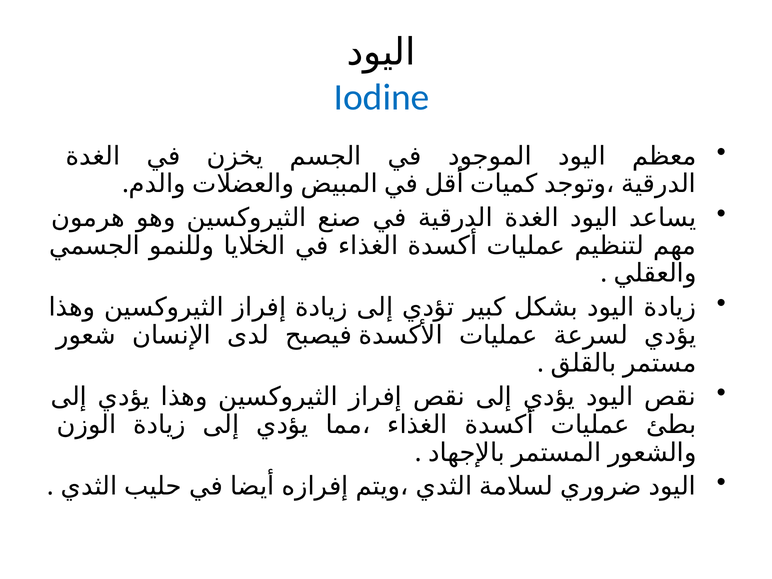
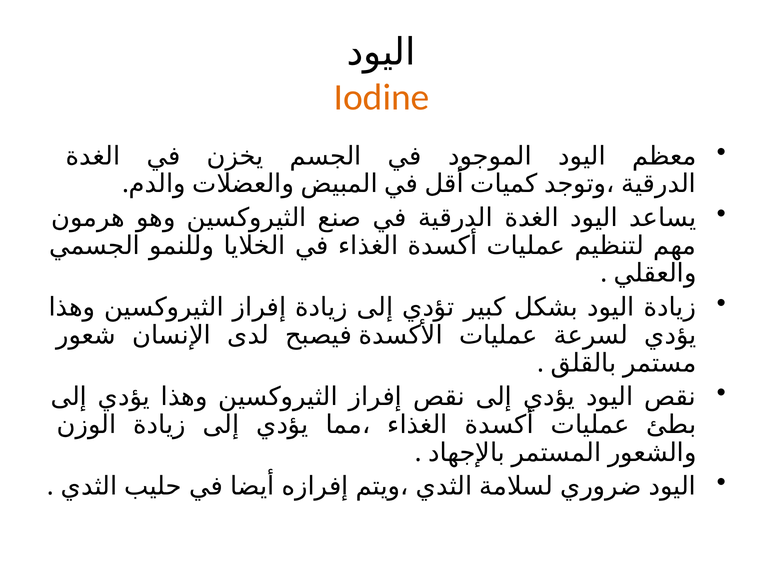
Iodine colour: blue -> orange (382, 97)
